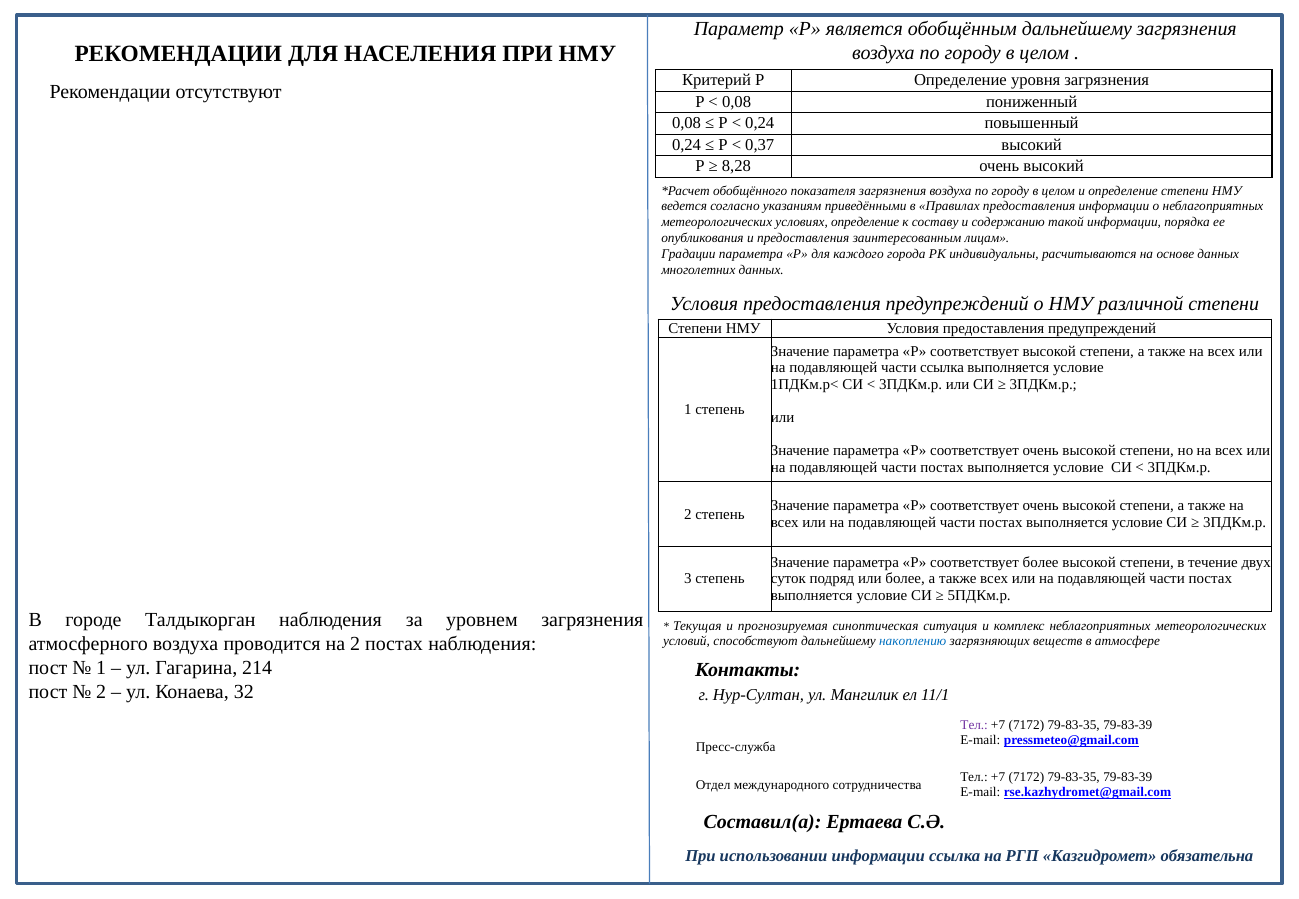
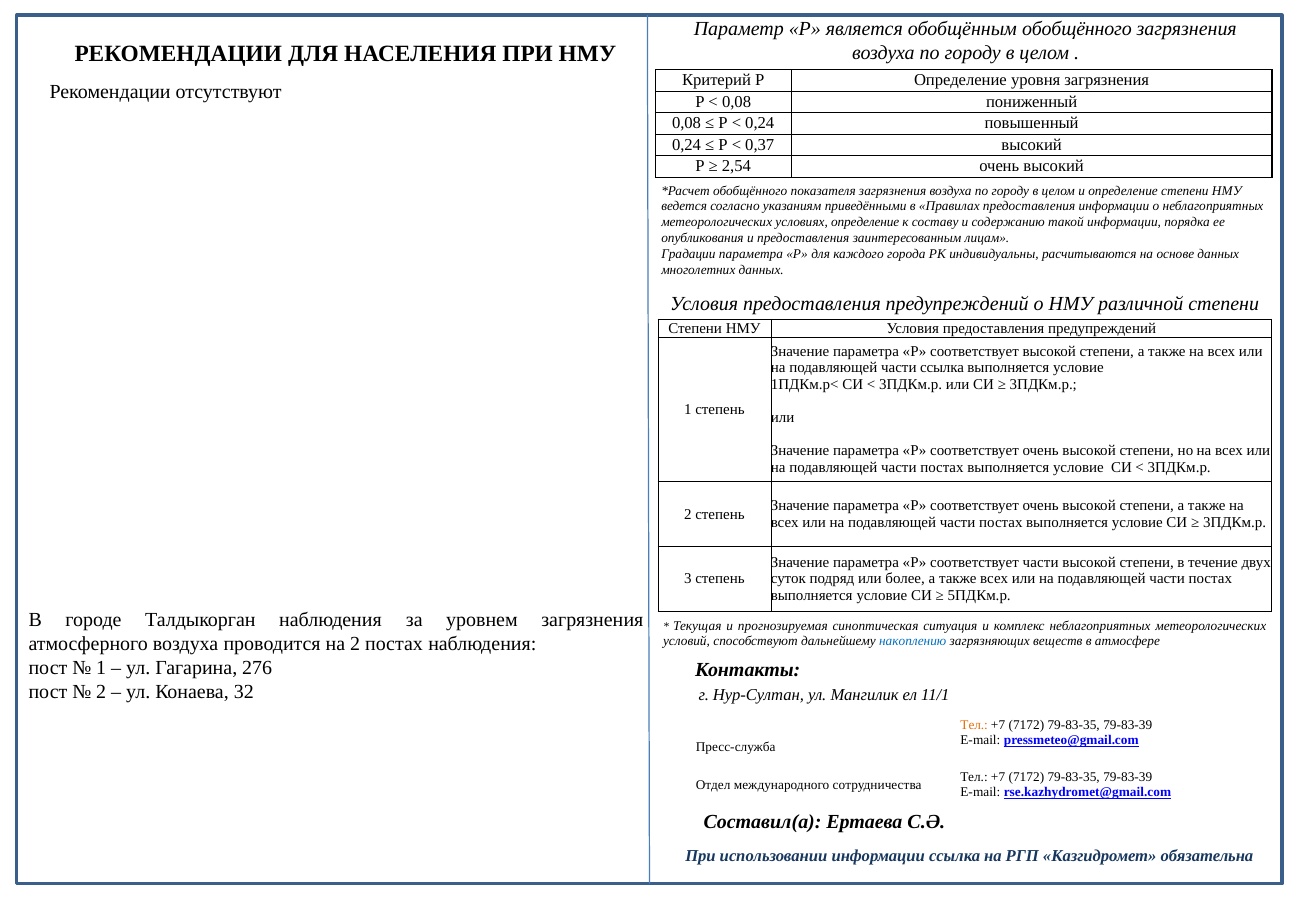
обобщённым дальнейшему: дальнейшему -> обобщённого (1077, 28)
8,28: 8,28 -> 2,54 (736, 166)
соответствует более: более -> части (1041, 563)
214: 214 -> 276 (257, 668)
Тел colour: purple -> orange (974, 726)
